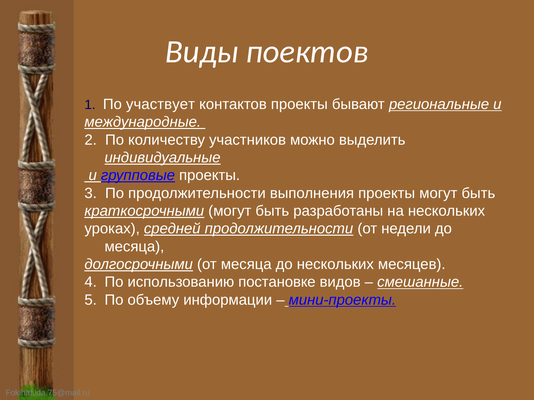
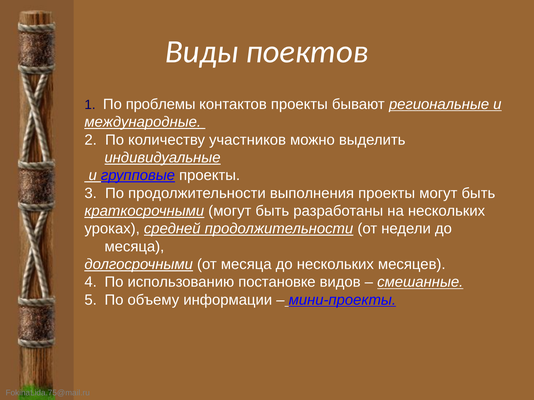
участвует: участвует -> проблемы (161, 104)
